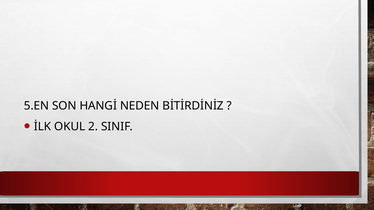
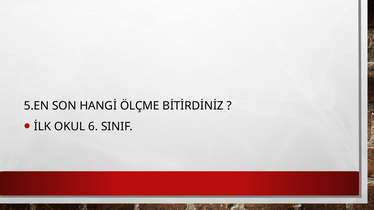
NEDEN: NEDEN -> ÖLÇME (140, 106)
2: 2 -> 6 (93, 127)
